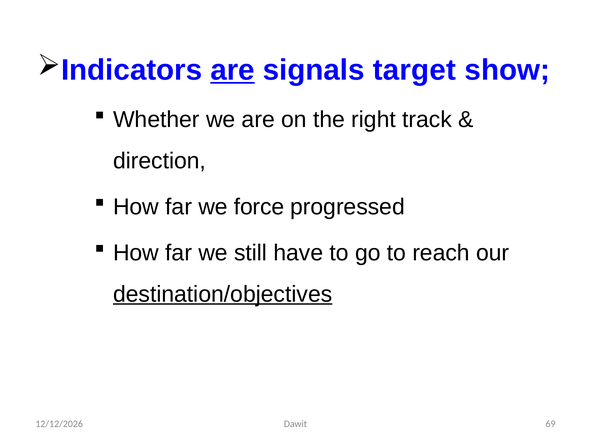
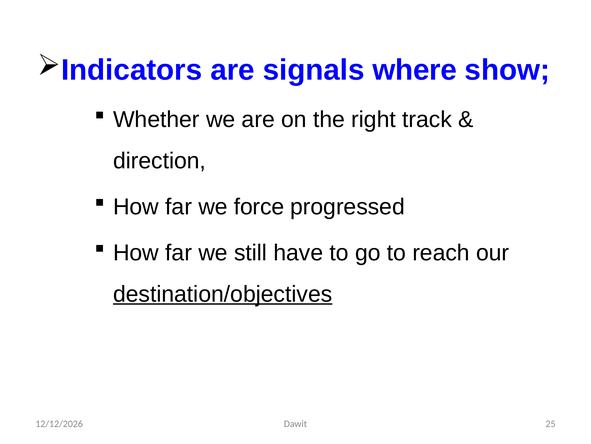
are underline: present -> none (233, 70)
target: target -> where (415, 70)
69: 69 -> 25 (551, 423)
